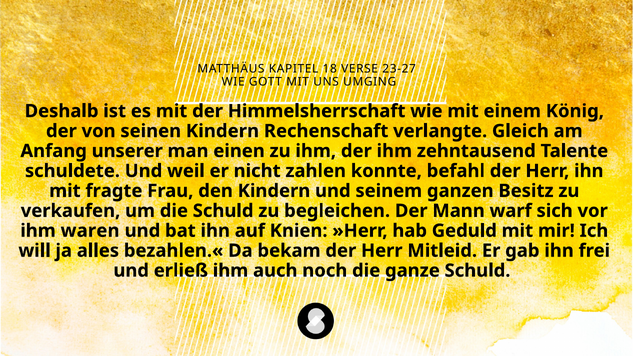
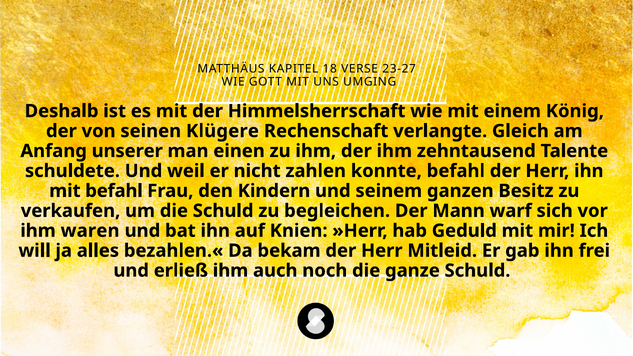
seinen Kindern: Kindern -> Klügere (222, 131)
mit fragte: fragte -> befahl (114, 191)
